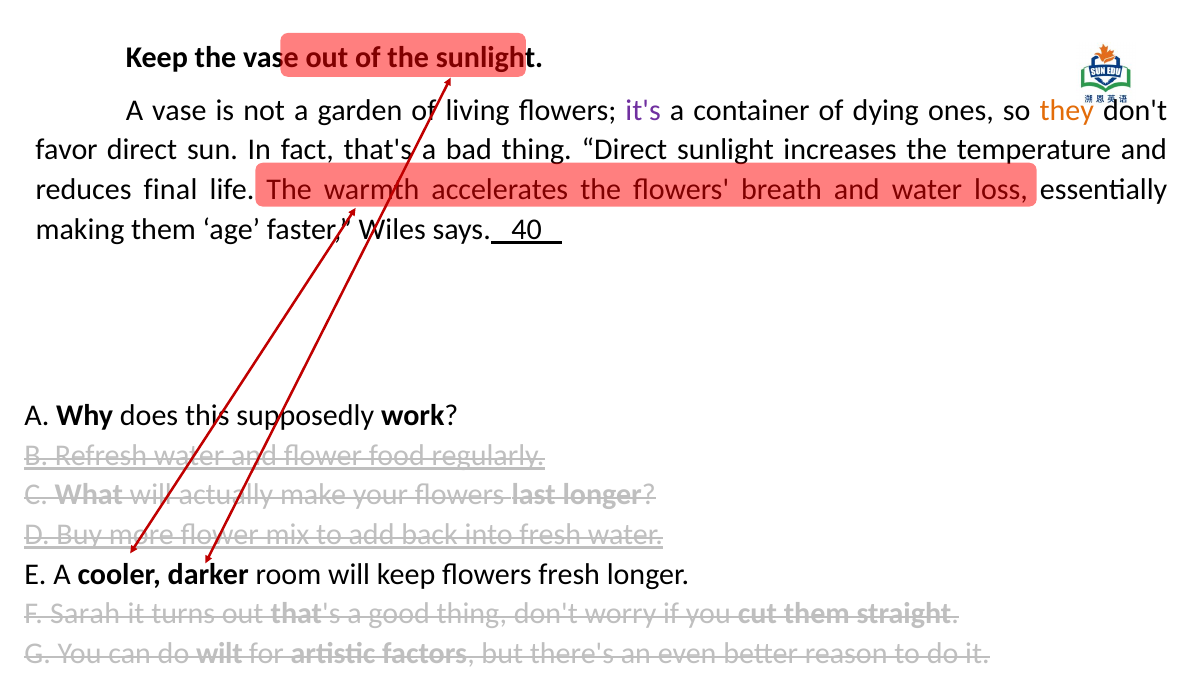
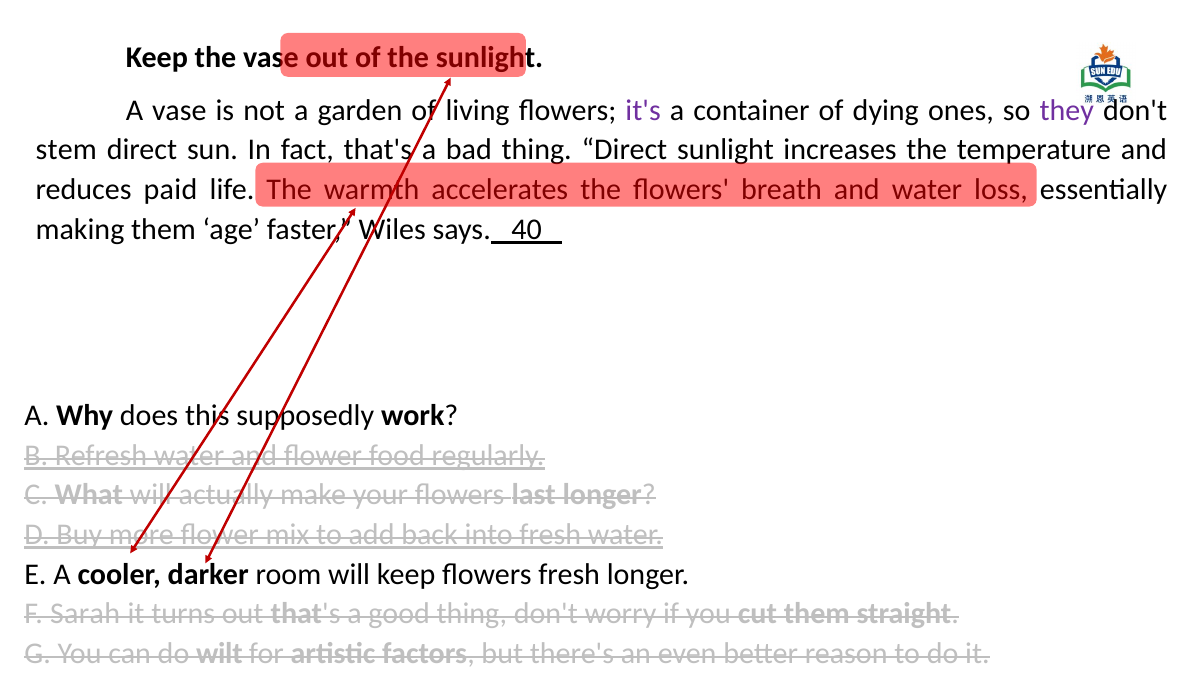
they colour: orange -> purple (1067, 110)
favor: favor -> stem (66, 150)
final: final -> paid (170, 190)
